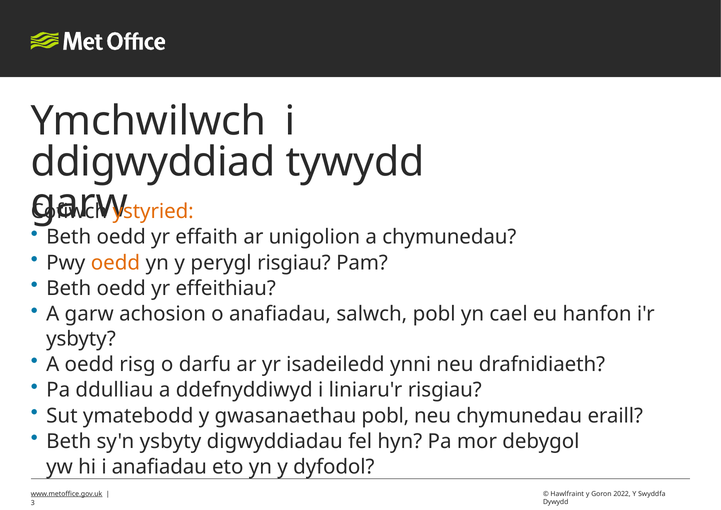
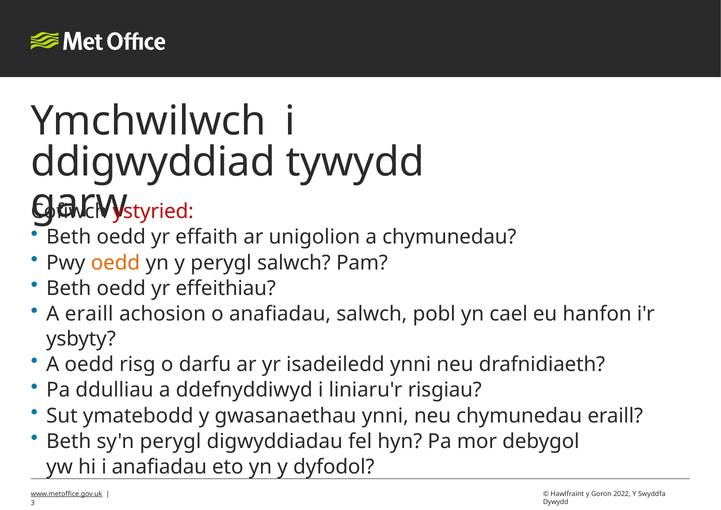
ystyried colour: orange -> red (153, 211)
perygl risgiau: risgiau -> salwch (294, 263)
A garw: garw -> eraill (89, 314)
gwasanaethau pobl: pobl -> ynni (385, 416)
sy'n ysbyty: ysbyty -> perygl (170, 441)
